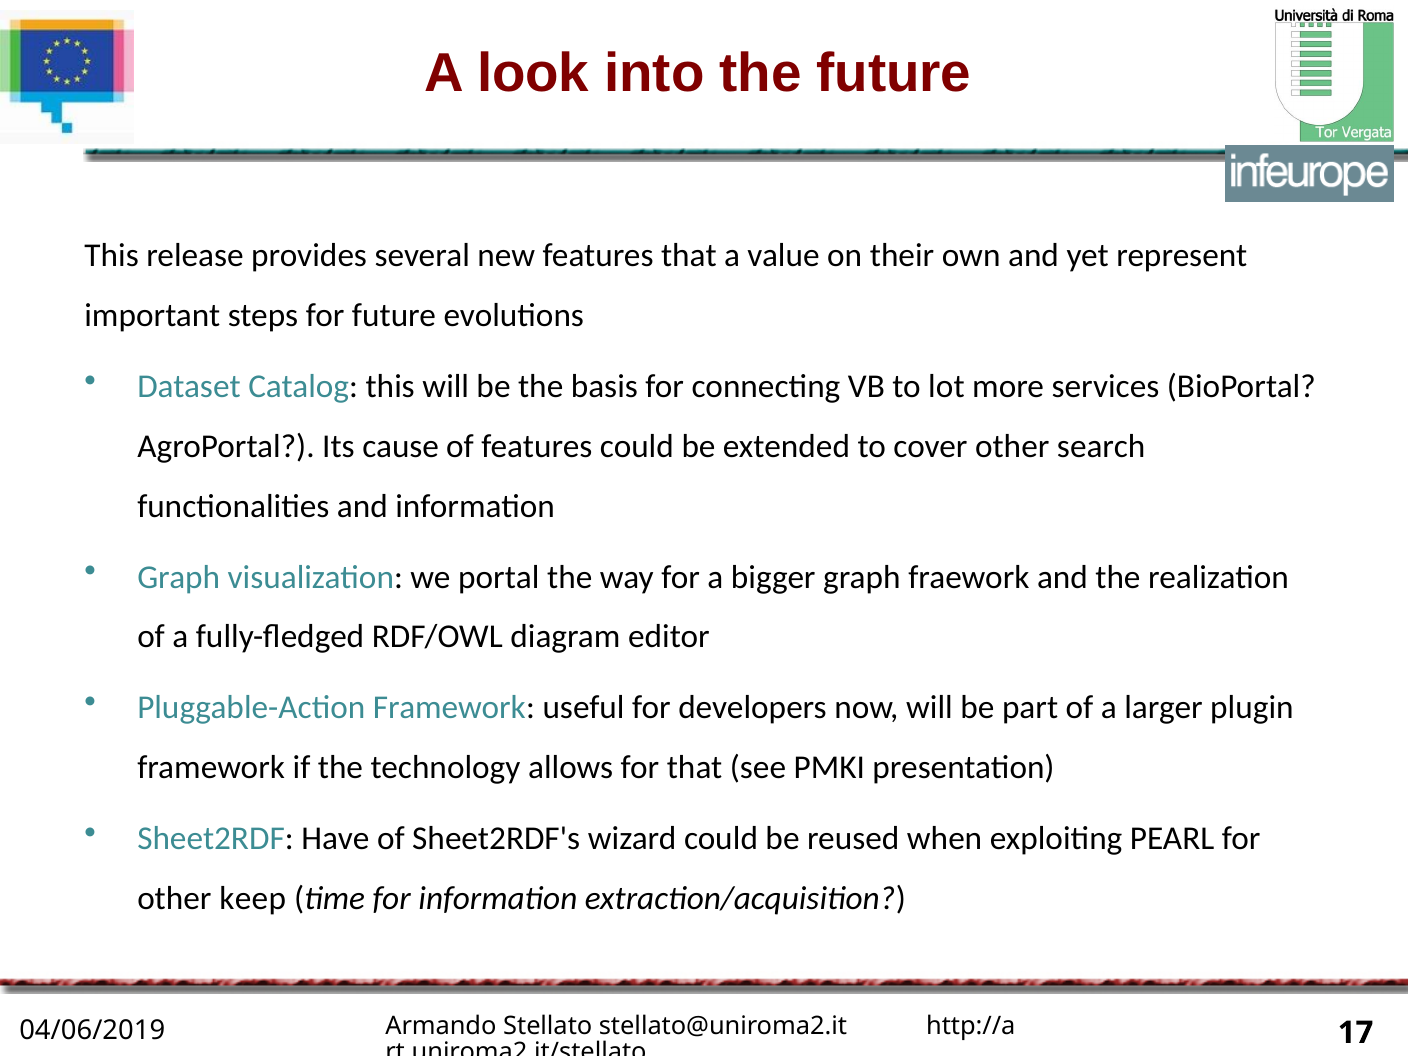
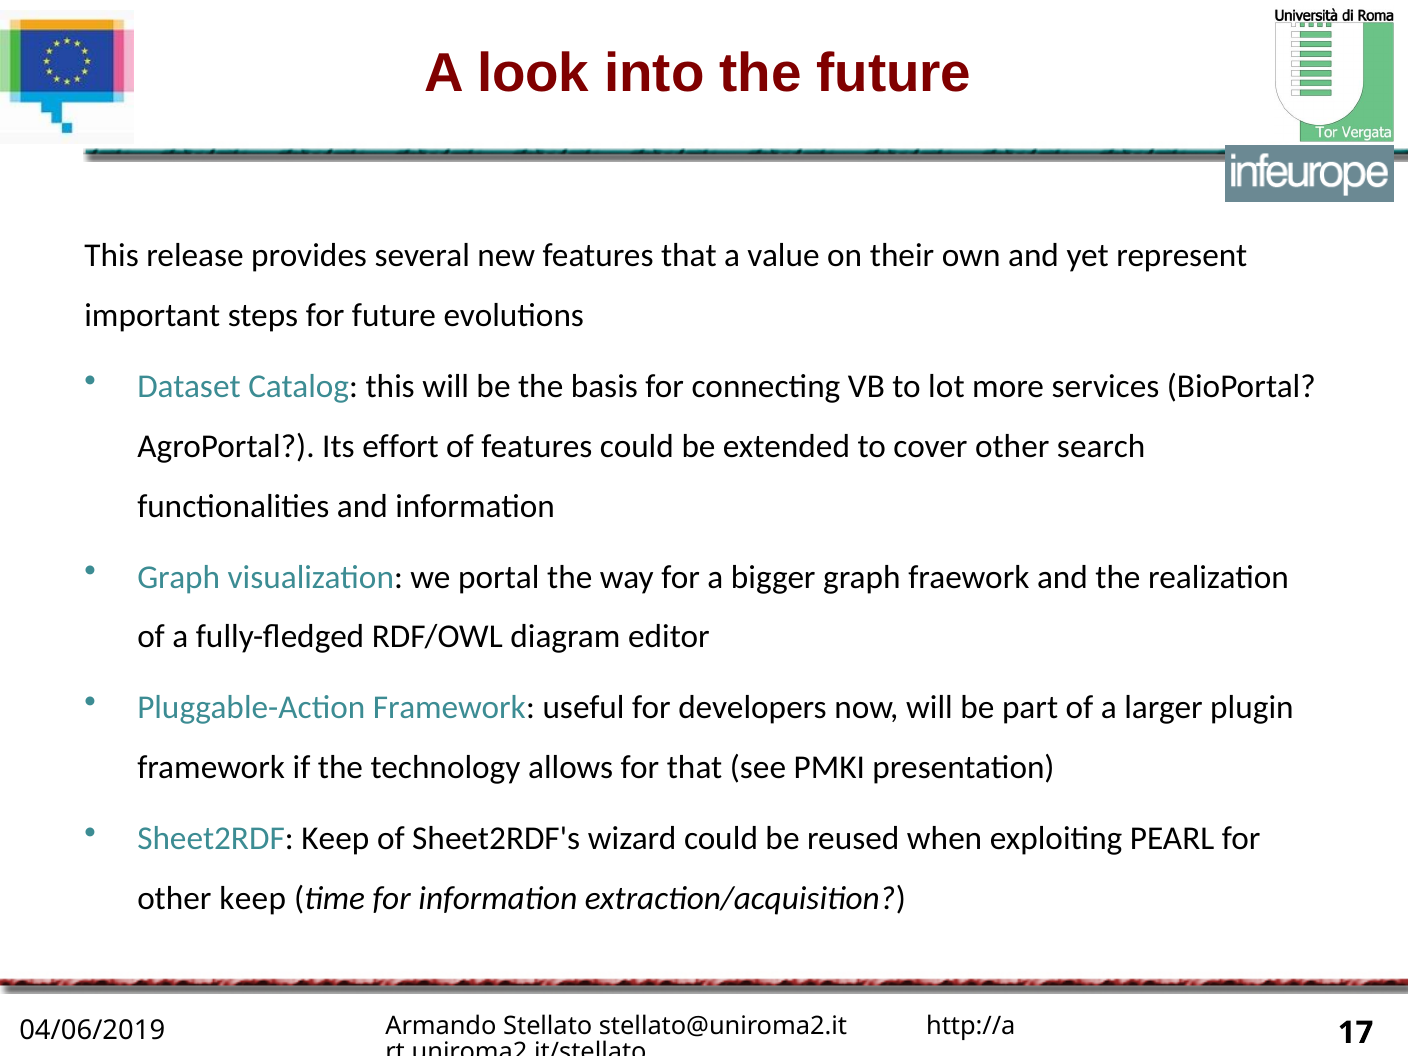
cause: cause -> effort (401, 446)
Sheet2RDF Have: Have -> Keep (335, 839)
